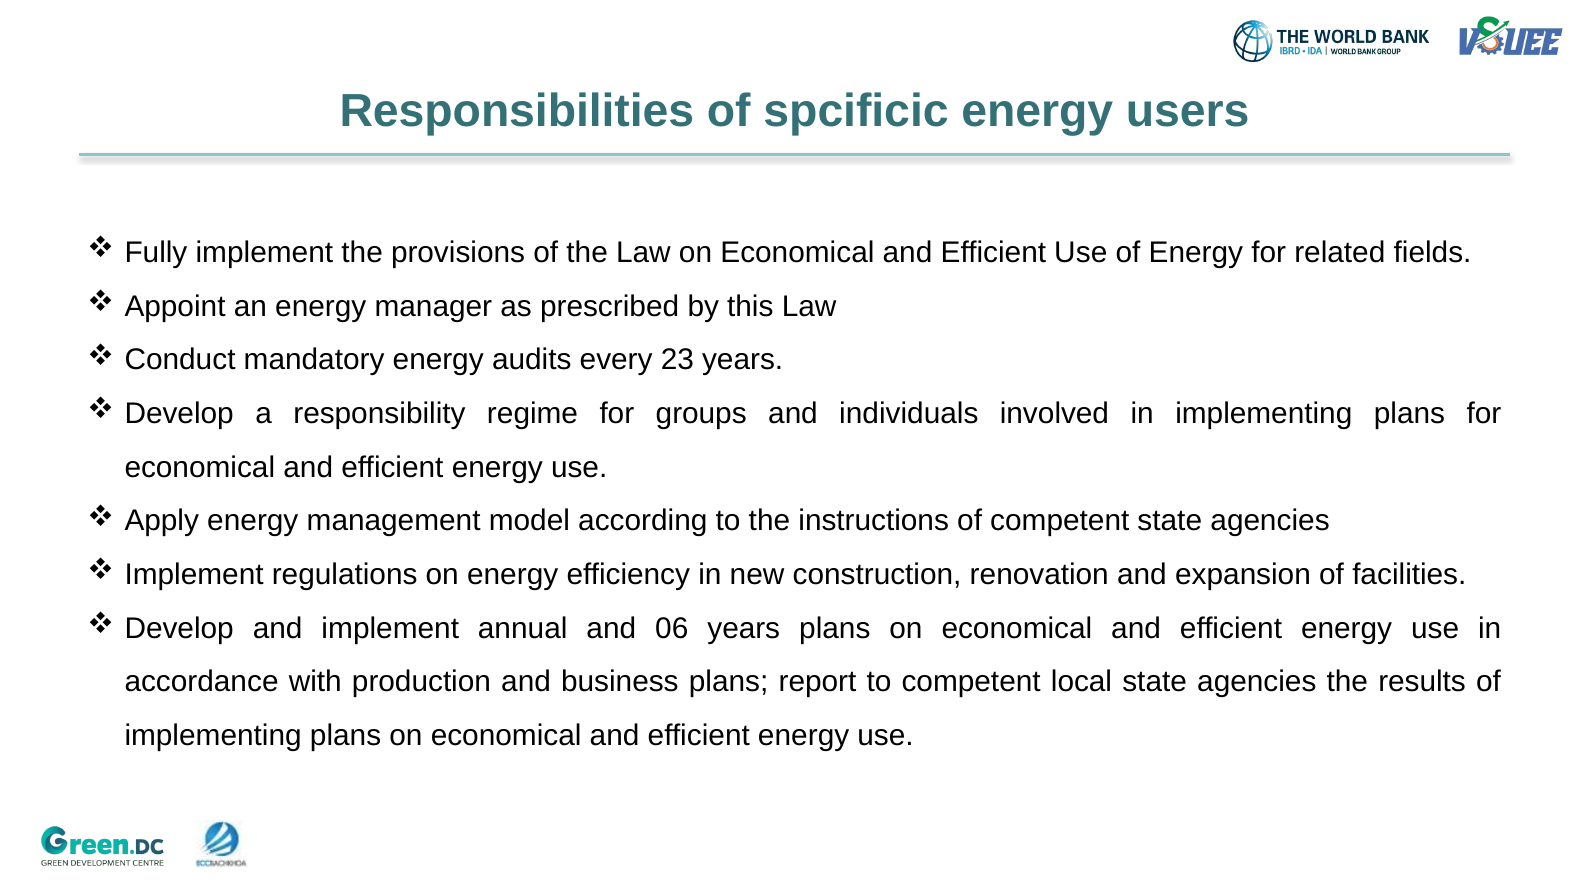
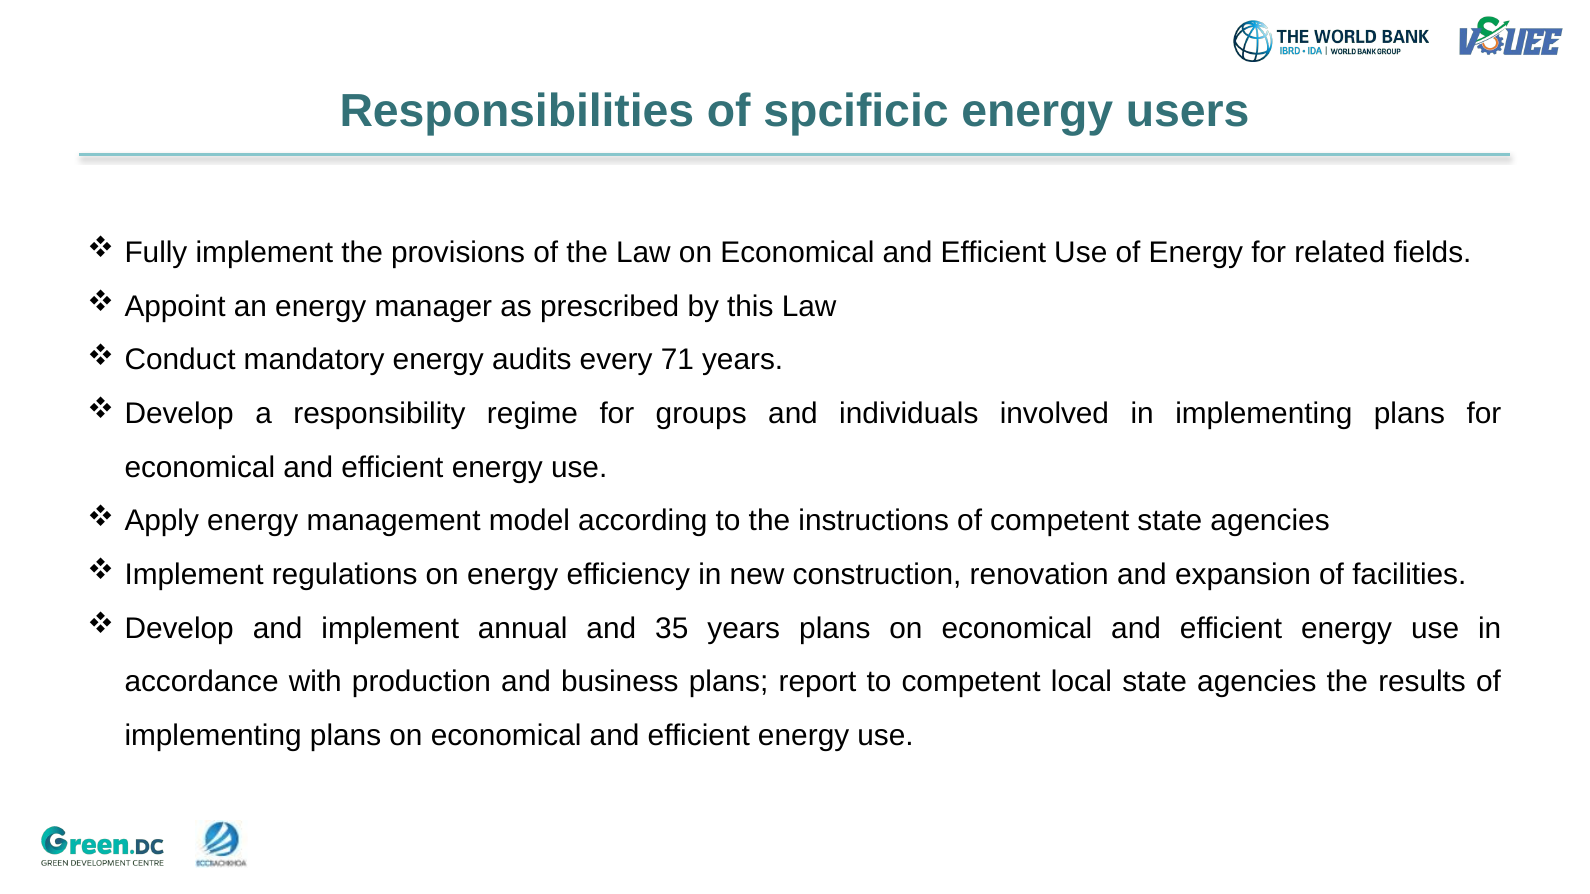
23: 23 -> 71 (677, 360)
06: 06 -> 35 (672, 629)
